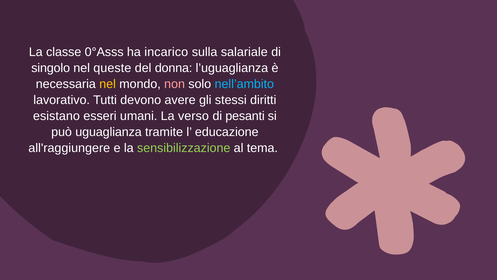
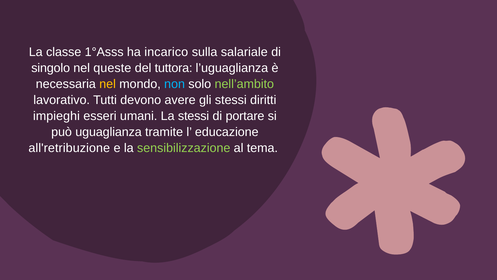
0°Asss: 0°Asss -> 1°Asss (104, 52)
donna: donna -> tuttora (174, 68)
non colour: pink -> light blue (175, 84)
nell’ambito colour: light blue -> light green (244, 84)
esistano: esistano -> impieghi (56, 116)
La verso: verso -> stessi (194, 116)
pesanti: pesanti -> portare (245, 116)
all'raggiungere: all'raggiungere -> all'retribuzione (69, 148)
